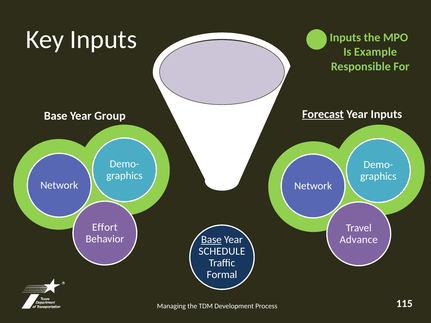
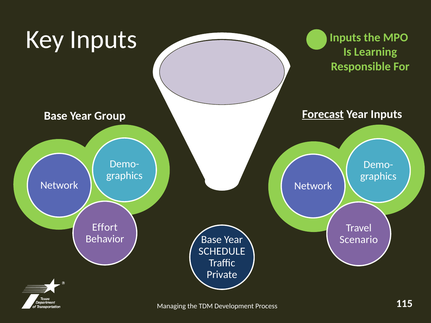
Example: Example -> Learning (376, 52)
Advance: Advance -> Scenario (359, 240)
Base underline: present -> none (211, 240)
Formal: Formal -> Private (222, 275)
